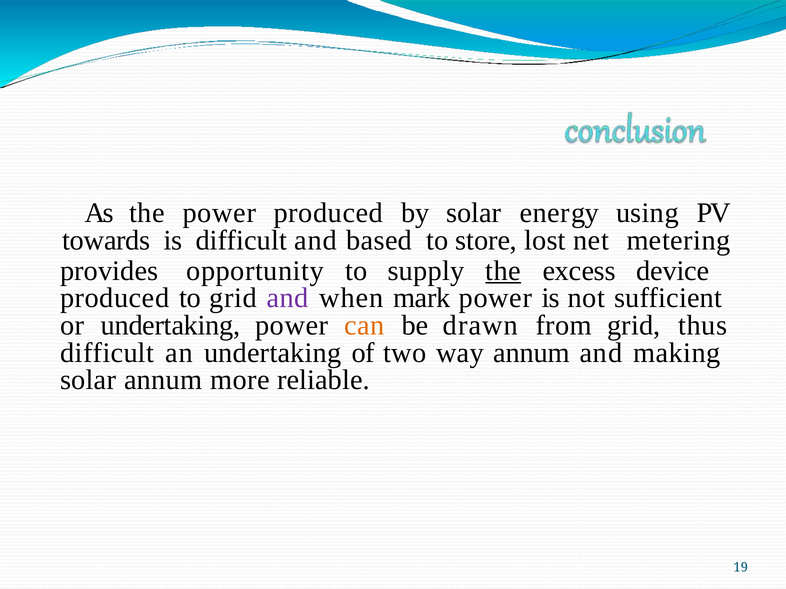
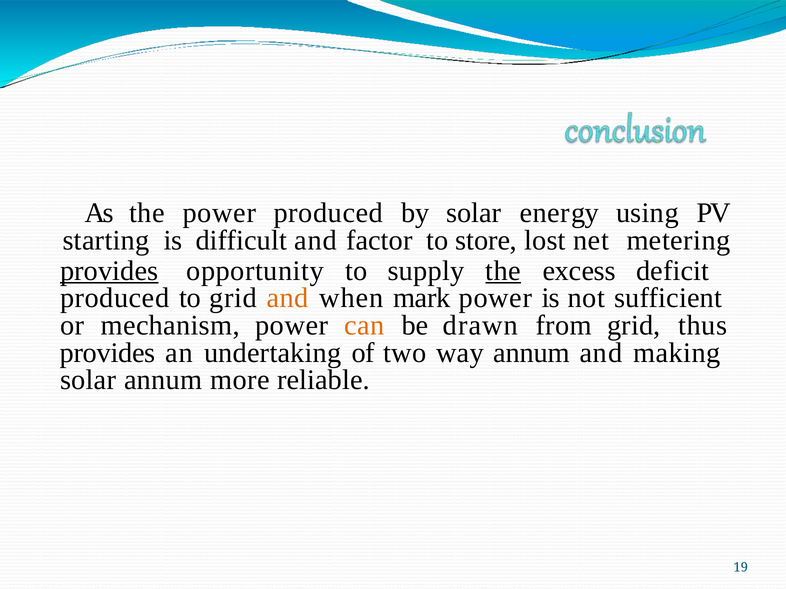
towards: towards -> starting (106, 240)
based: based -> factor (379, 240)
provides underline: none -> present (109, 271)
device: device -> deficit (673, 271)
and colour: purple -> orange (288, 298)
or undertaking: undertaking -> mechanism (170, 325)
difficult: difficult -> provides (107, 353)
